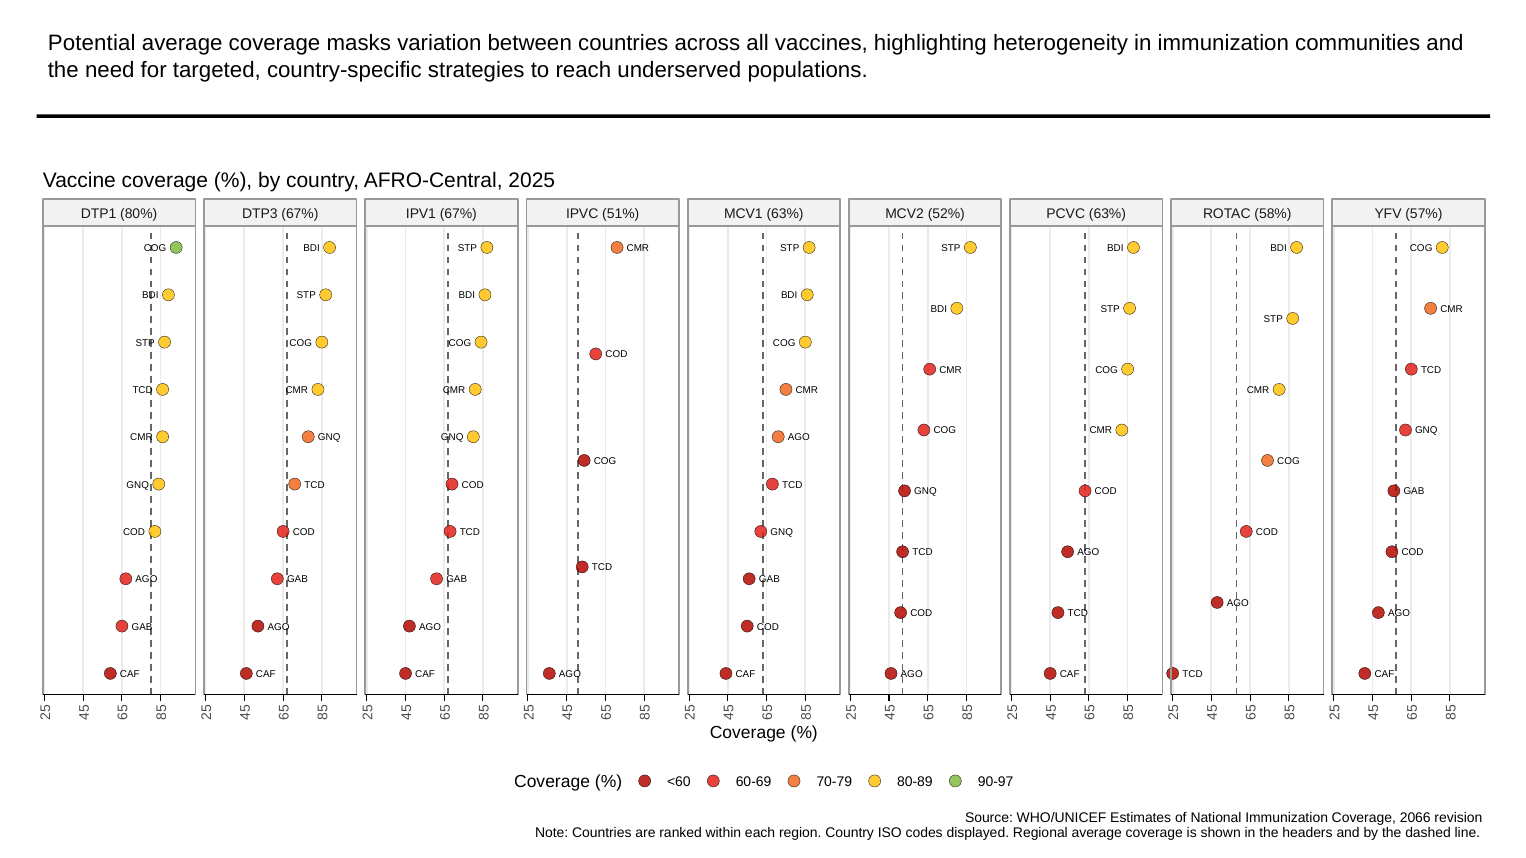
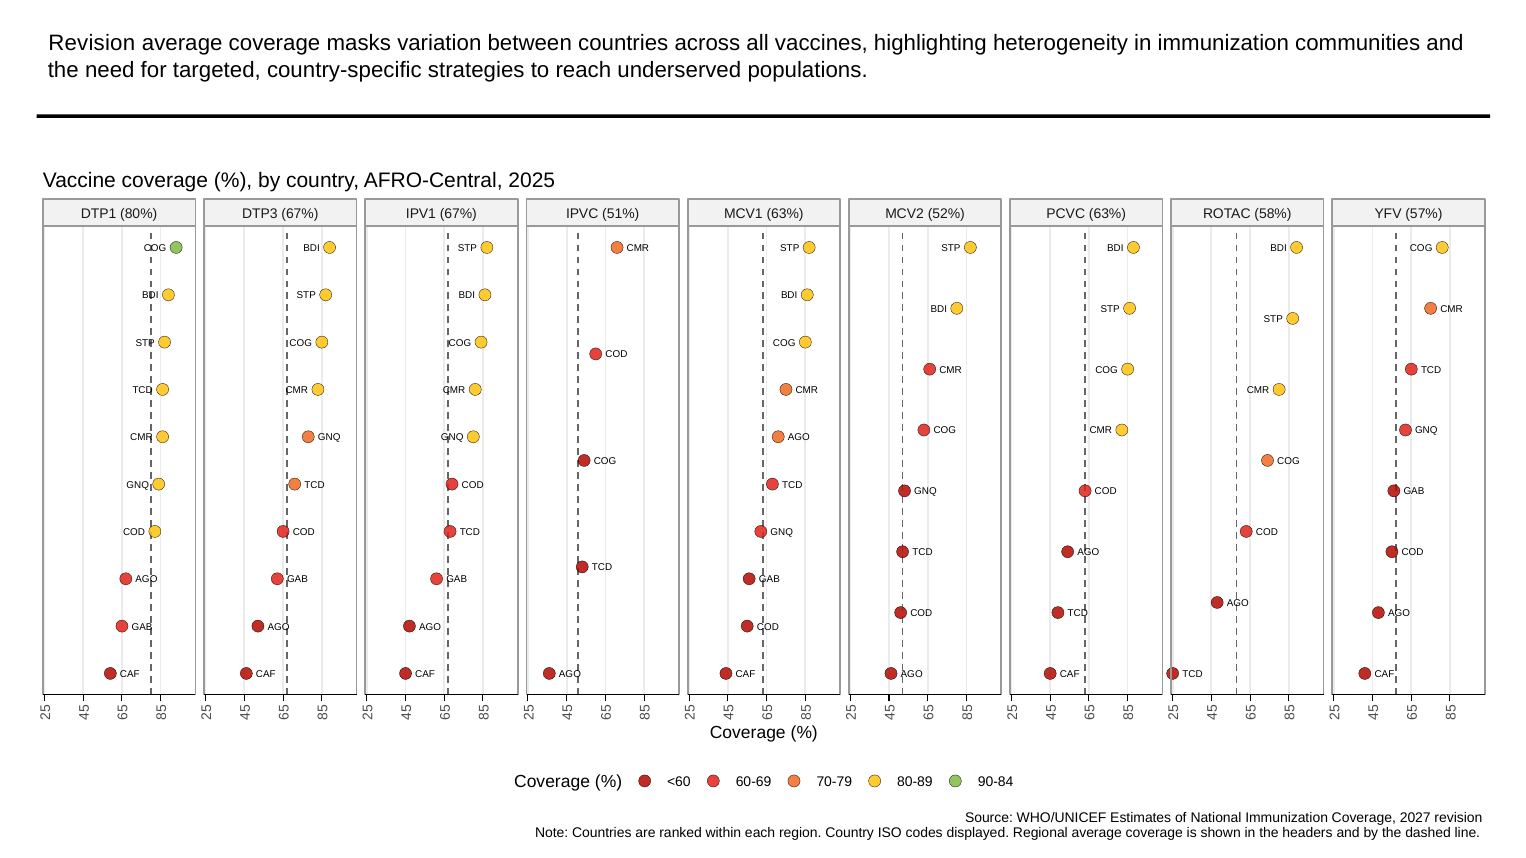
Potential: Potential -> Revision (92, 43)
90-97: 90-97 -> 90-84 (996, 782)
2066: 2066 -> 2027 (1415, 818)
